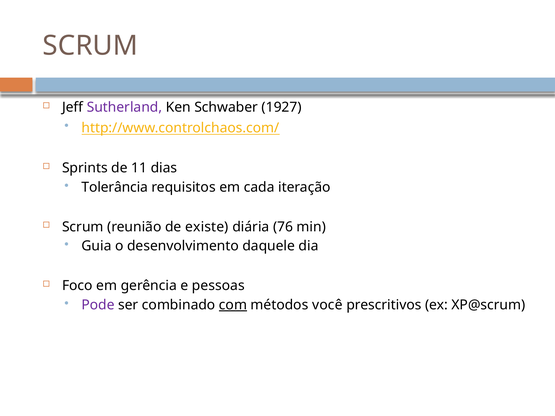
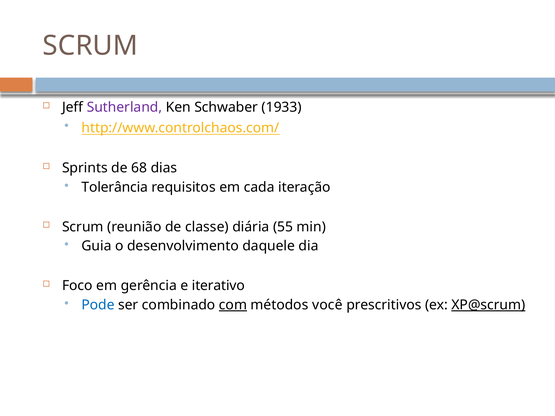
1927: 1927 -> 1933 (282, 107)
11: 11 -> 68 (139, 168)
existe: existe -> classe (207, 227)
76: 76 -> 55 (283, 227)
pessoas: pessoas -> iterativo (218, 286)
Pode colour: purple -> blue (98, 305)
XP@scrum underline: none -> present (488, 305)
